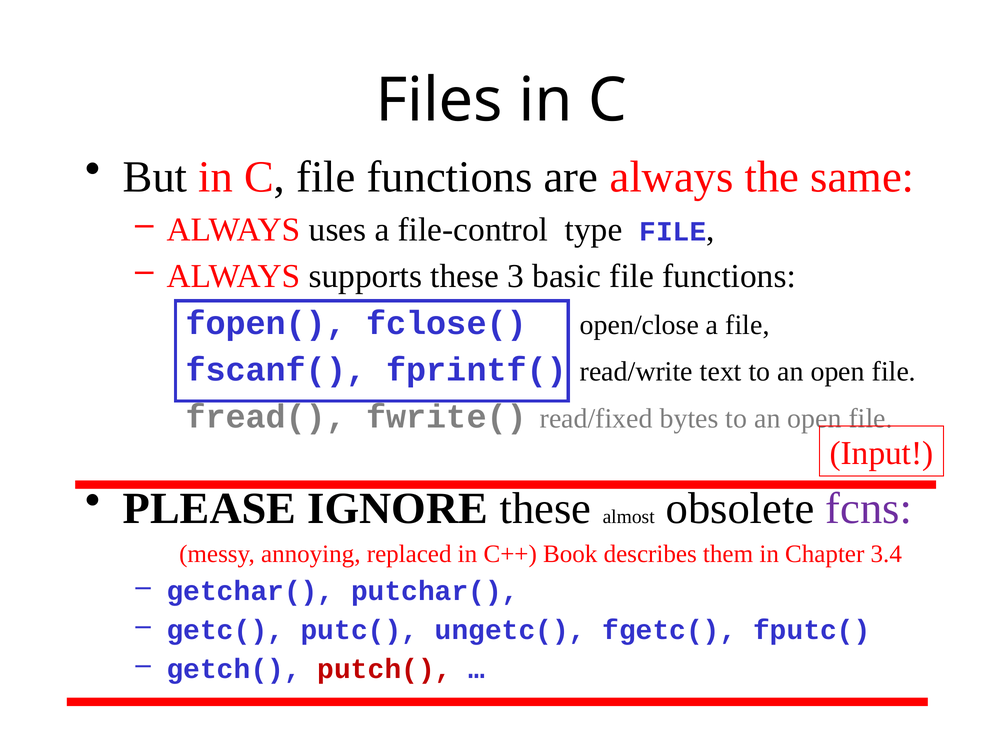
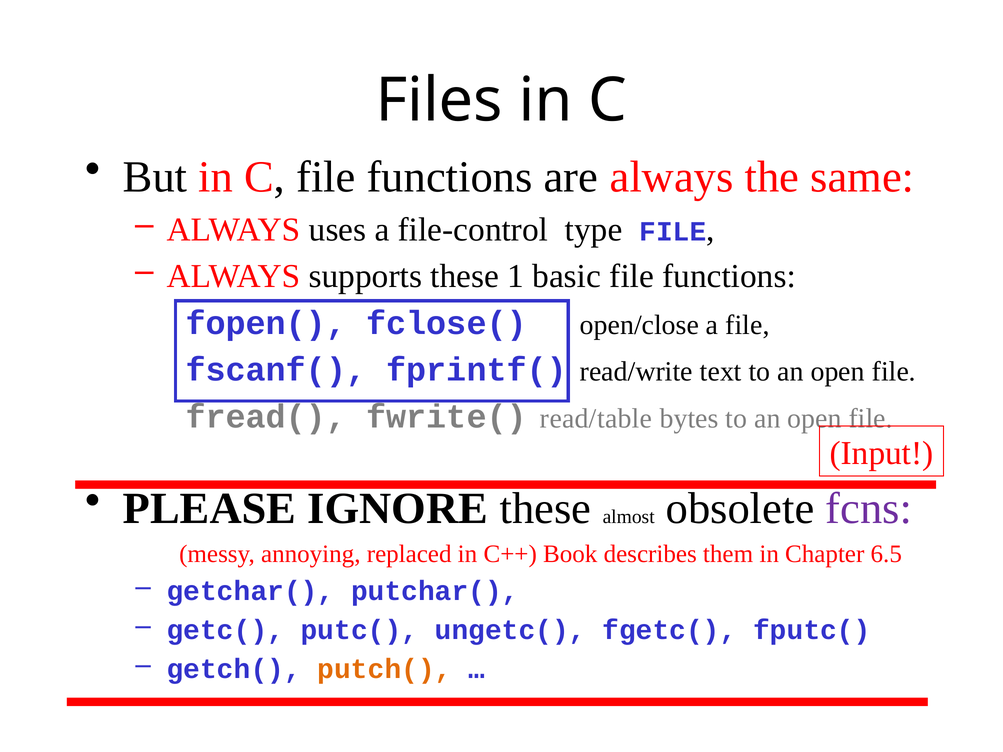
3: 3 -> 1 (516, 276)
read/fixed: read/fixed -> read/table (596, 419)
3.4: 3.4 -> 6.5 (886, 554)
putch( colour: red -> orange (385, 669)
